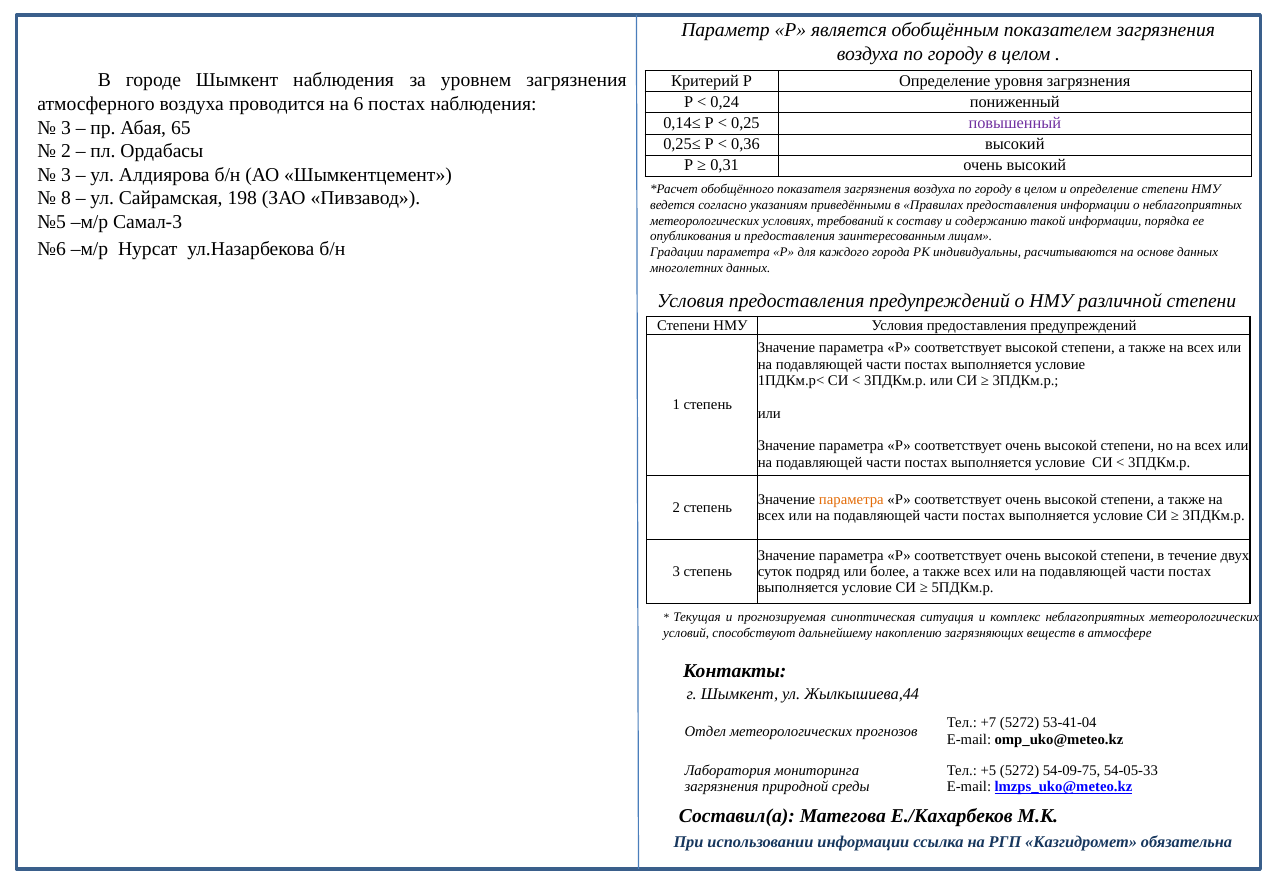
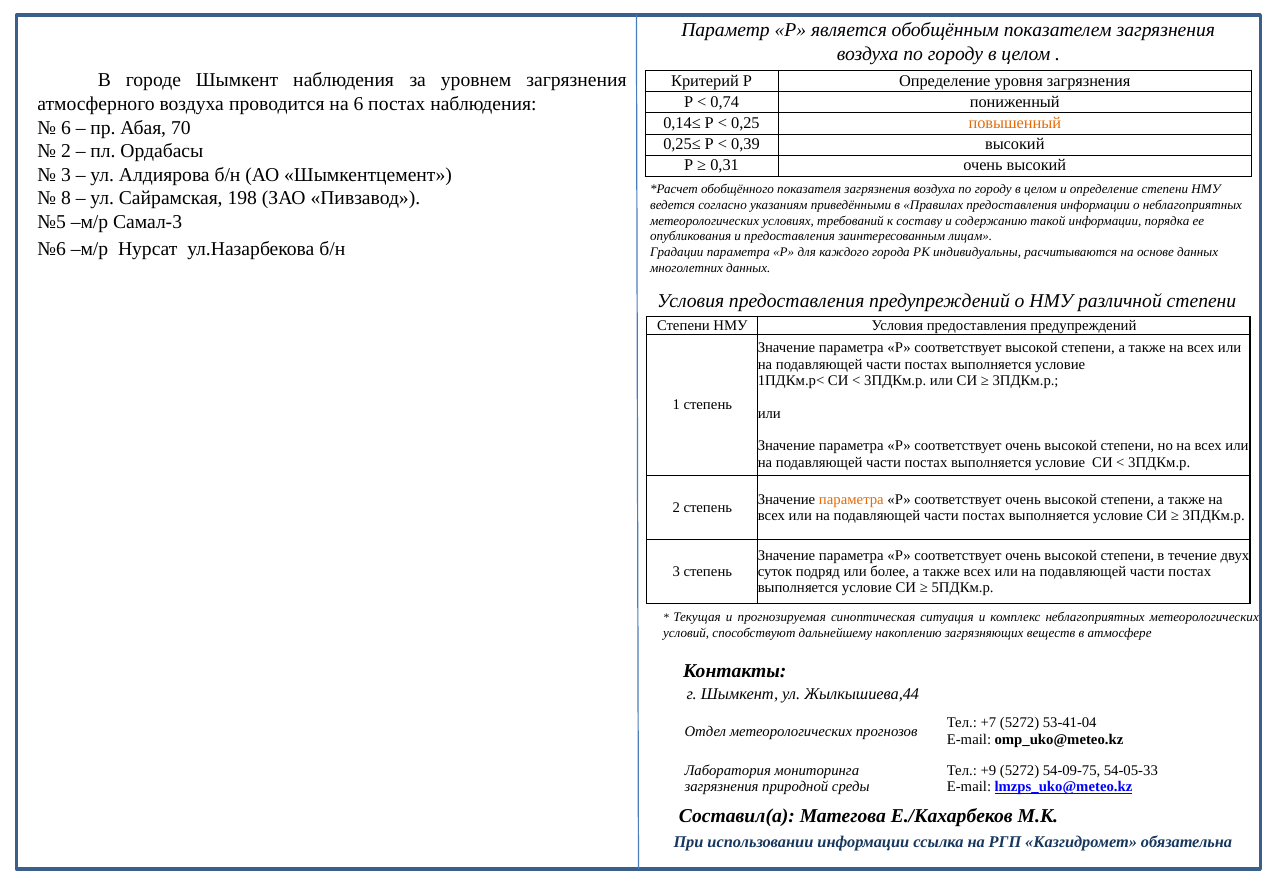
0,24: 0,24 -> 0,74 (725, 102)
повышенный colour: purple -> orange (1015, 123)
3: 3 -> 6 (66, 128)
65: 65 -> 70 (181, 128)
0,36: 0,36 -> 0,39 (745, 144)
+5: +5 -> +9 (989, 770)
